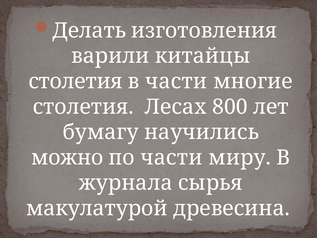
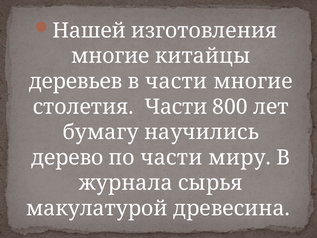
Делать: Делать -> Нашей (89, 31)
варили: варили -> многие (110, 56)
столетия: столетия -> деревьев (76, 81)
столетия Лесах: Лесах -> Части (176, 107)
можно: можно -> дерево (67, 157)
